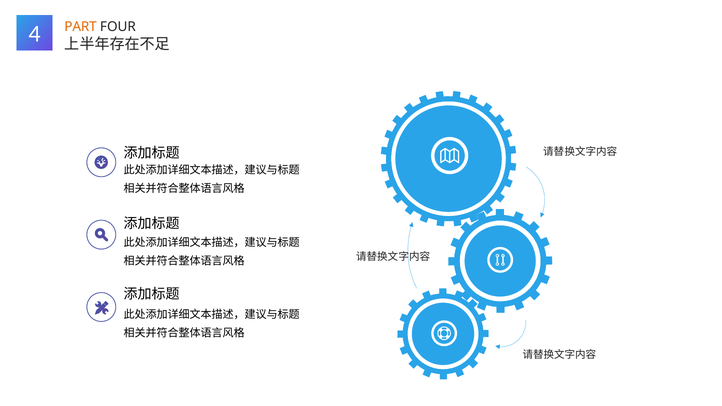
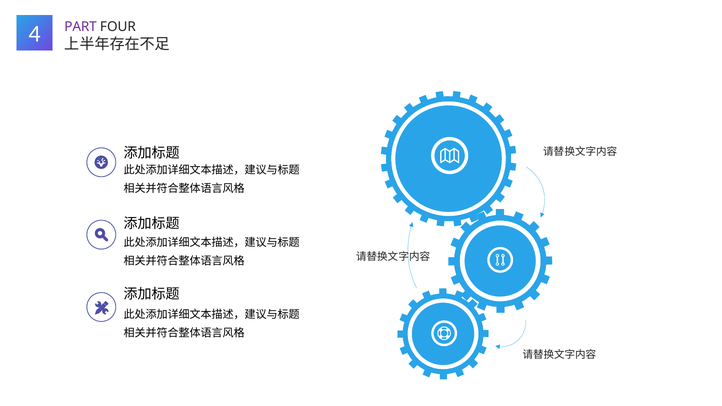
PART colour: orange -> purple (81, 27)
